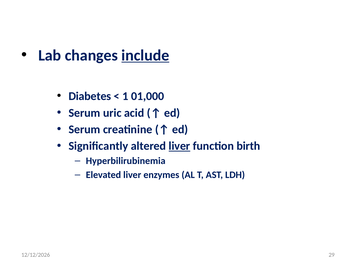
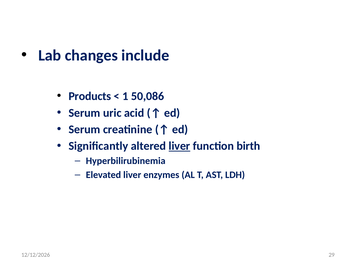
include underline: present -> none (145, 55)
Diabetes: Diabetes -> Products (90, 96)
01,000: 01,000 -> 50,086 (148, 96)
